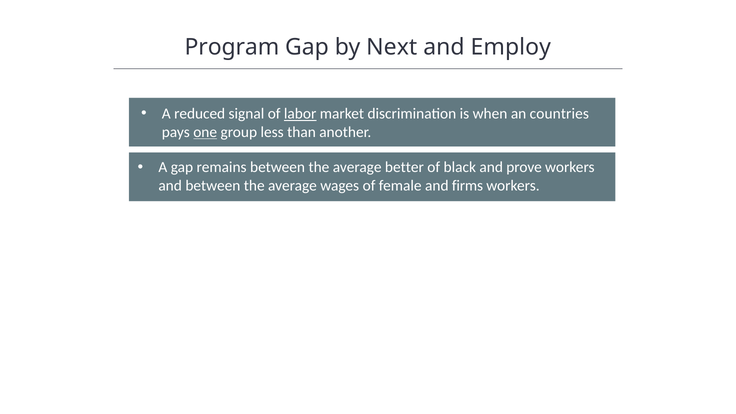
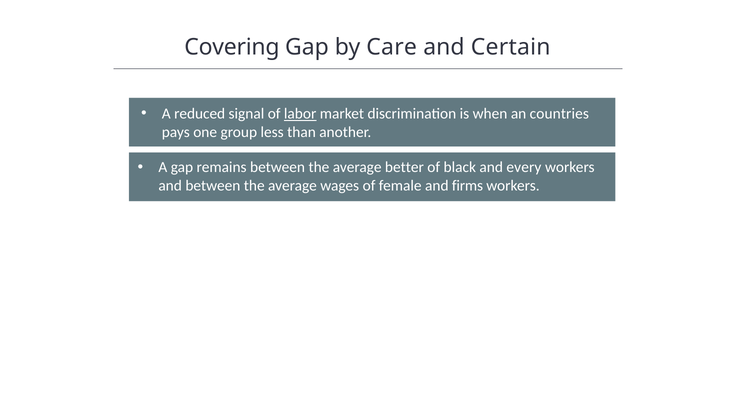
Program: Program -> Covering (232, 47)
Next: Next -> Care (392, 47)
Employ: Employ -> Certain (511, 47)
one underline: present -> none (205, 132)
prove: prove -> every (524, 167)
